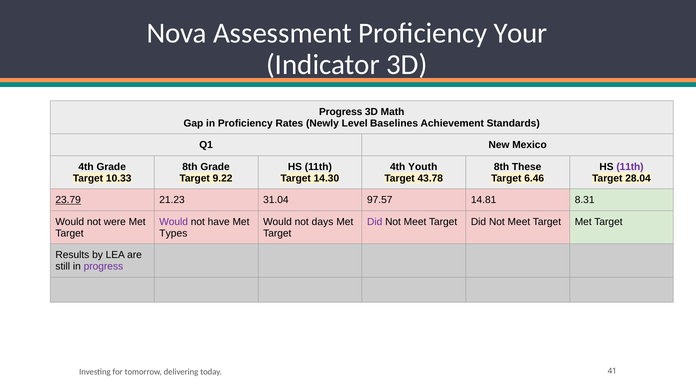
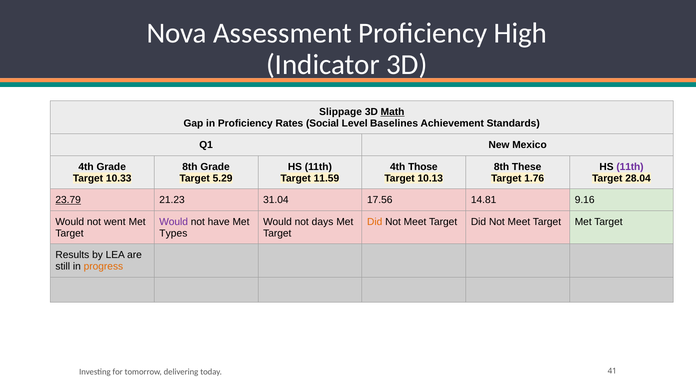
Your: Your -> High (520, 33)
Progress: Progress -> Slippage (341, 112)
Math underline: none -> present (393, 112)
Newly: Newly -> Social (322, 123)
Youth: Youth -> Those (423, 167)
9.22: 9.22 -> 5.29 (223, 178)
14.30: 14.30 -> 11.59 (326, 178)
43.78: 43.78 -> 10.13 (430, 178)
6.46: 6.46 -> 1.76 (534, 178)
97.57: 97.57 -> 17.56 (380, 200)
8.31: 8.31 -> 9.16 (585, 200)
were: were -> went (115, 222)
Did colour: purple -> orange (375, 222)
progress colour: purple -> orange (103, 267)
